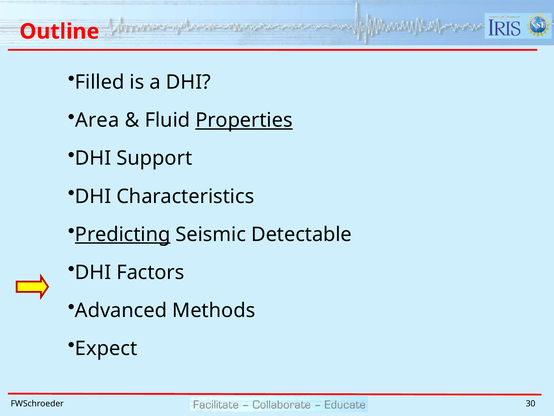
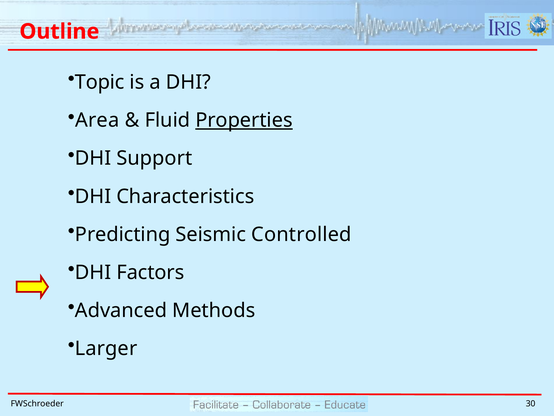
Filled: Filled -> Topic (100, 82)
Predicting underline: present -> none (123, 234)
Detectable: Detectable -> Controlled (301, 234)
Expect: Expect -> Larger (106, 348)
